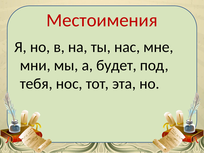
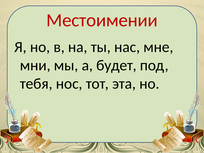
Местоимения: Местоимения -> Местоимении (102, 20)
